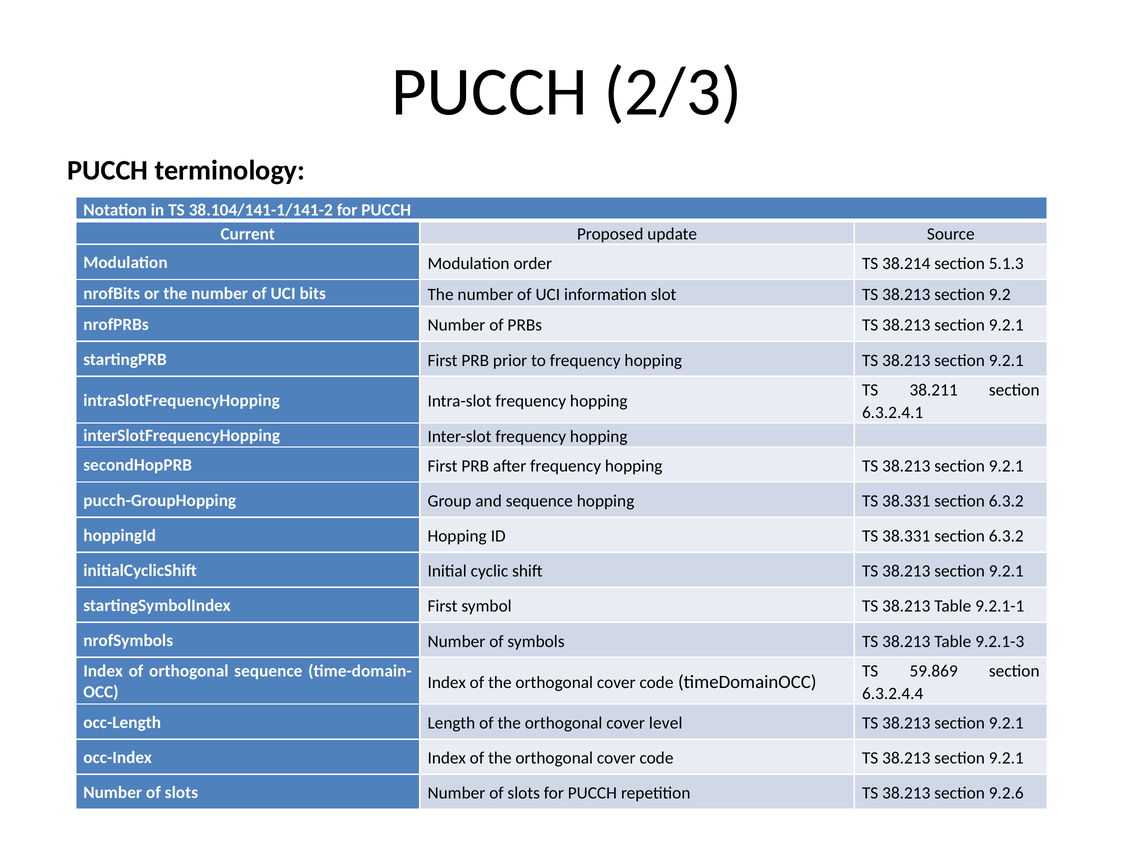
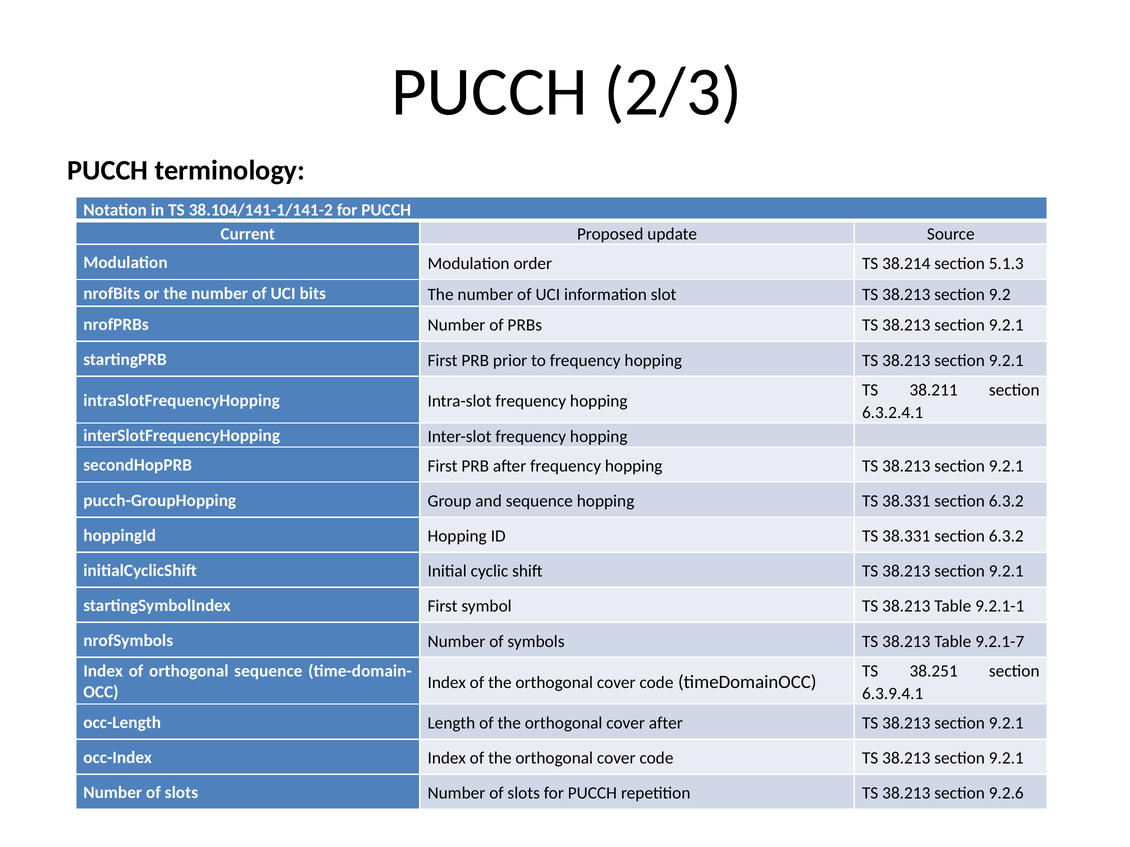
9.2.1-3: 9.2.1-3 -> 9.2.1-7 (1000, 642)
59.869: 59.869 -> 38.251 (934, 671)
6.3.2.4.4: 6.3.2.4.4 -> 6.3.9.4.1 (893, 694)
cover level: level -> after (666, 724)
